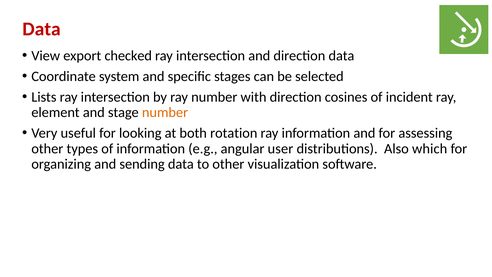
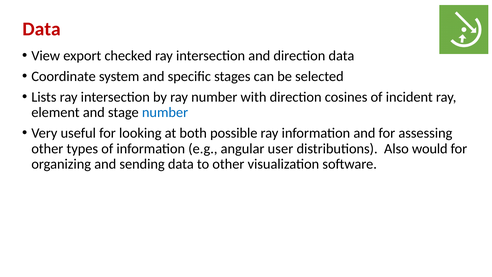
number colour: orange -> blue (165, 112)
rotation: rotation -> possible (234, 133)
which: which -> would (430, 149)
